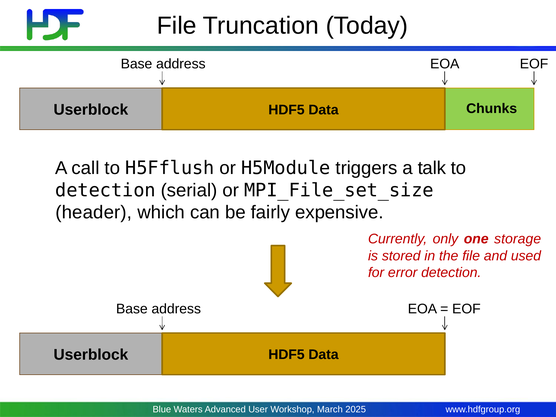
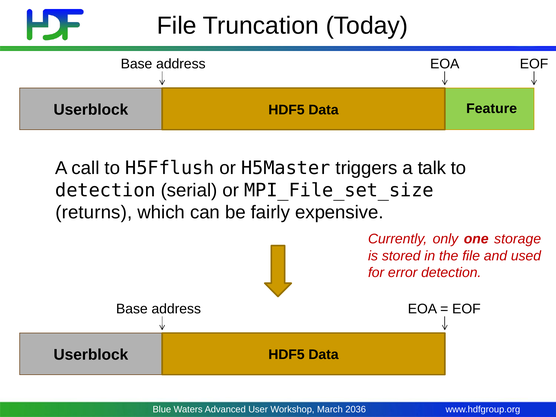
Chunks: Chunks -> Feature (492, 109)
H5Module: H5Module -> H5Master (286, 168)
header: header -> returns (94, 213)
2025: 2025 -> 2036 (356, 409)
